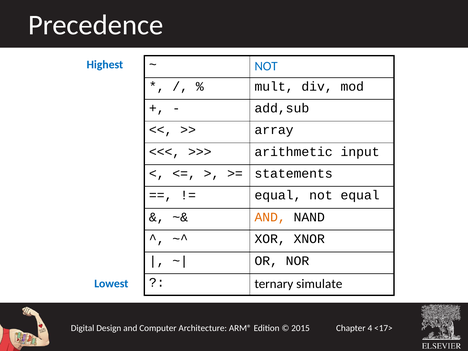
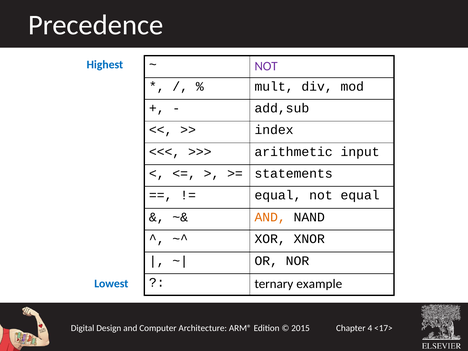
NOT colour: blue -> purple (266, 66)
array: array -> index (274, 130)
simulate: simulate -> example (319, 284)
